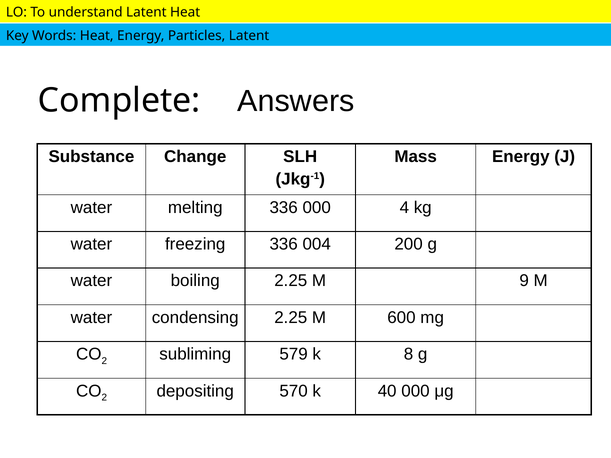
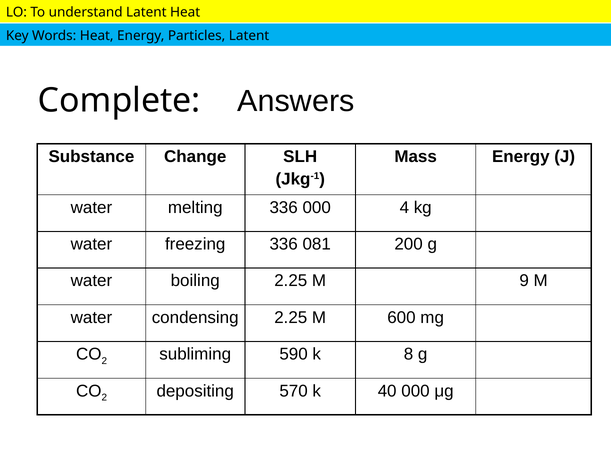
004: 004 -> 081 (317, 244)
579: 579 -> 590 (294, 355)
